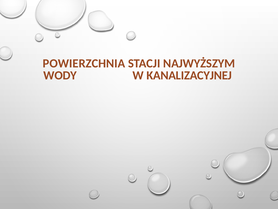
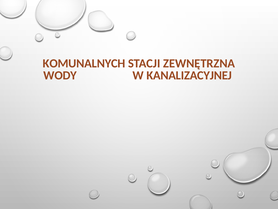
POWIERZCHNIA: POWIERZCHNIA -> KOMUNALNYCH (84, 63)
NAJWYŻSZYM: NAJWYŻSZYM -> ZEWNĘTRZNA (199, 63)
